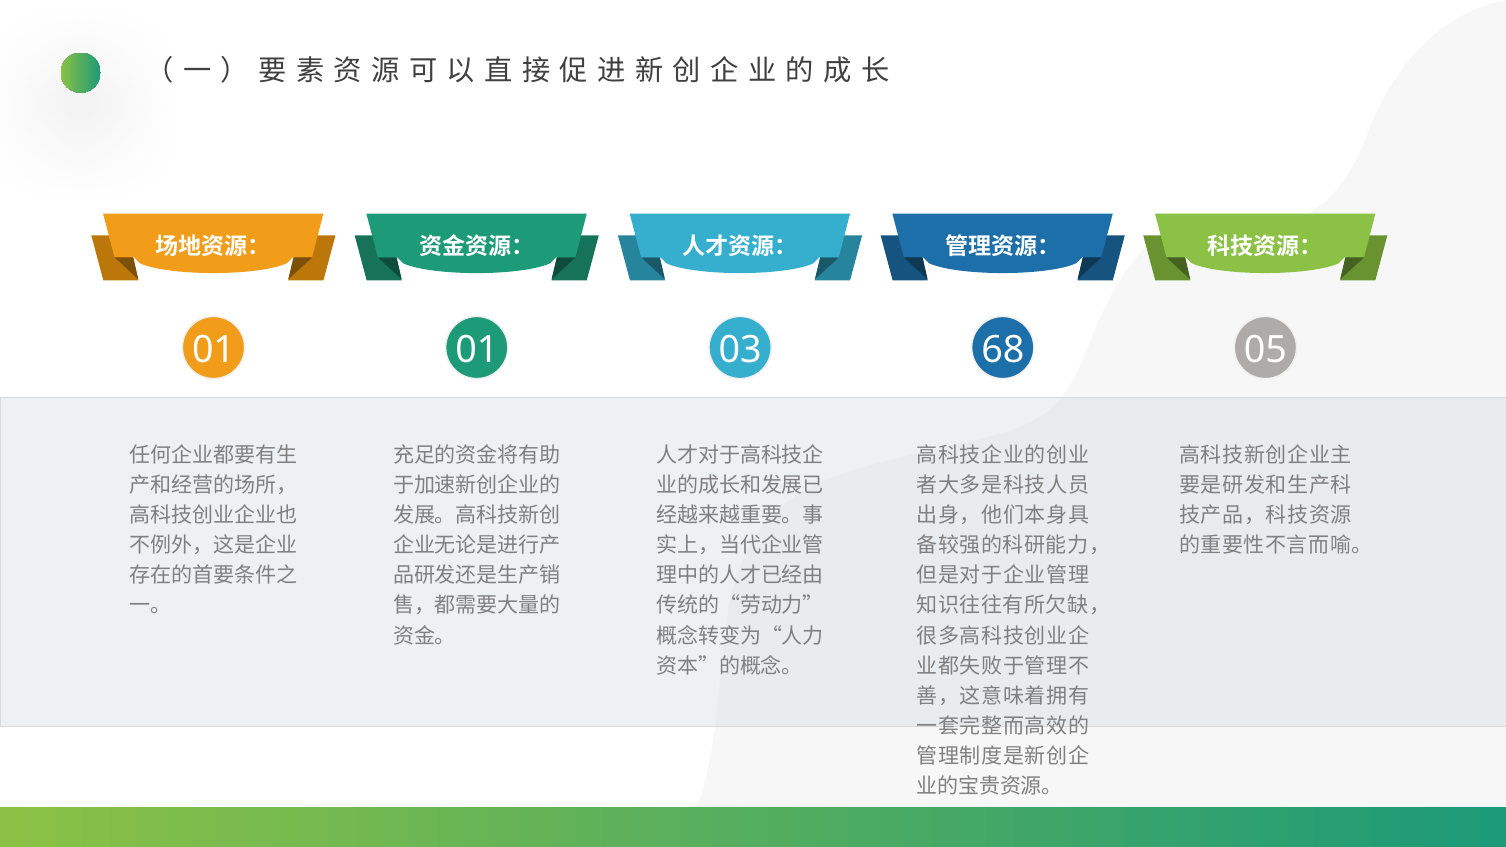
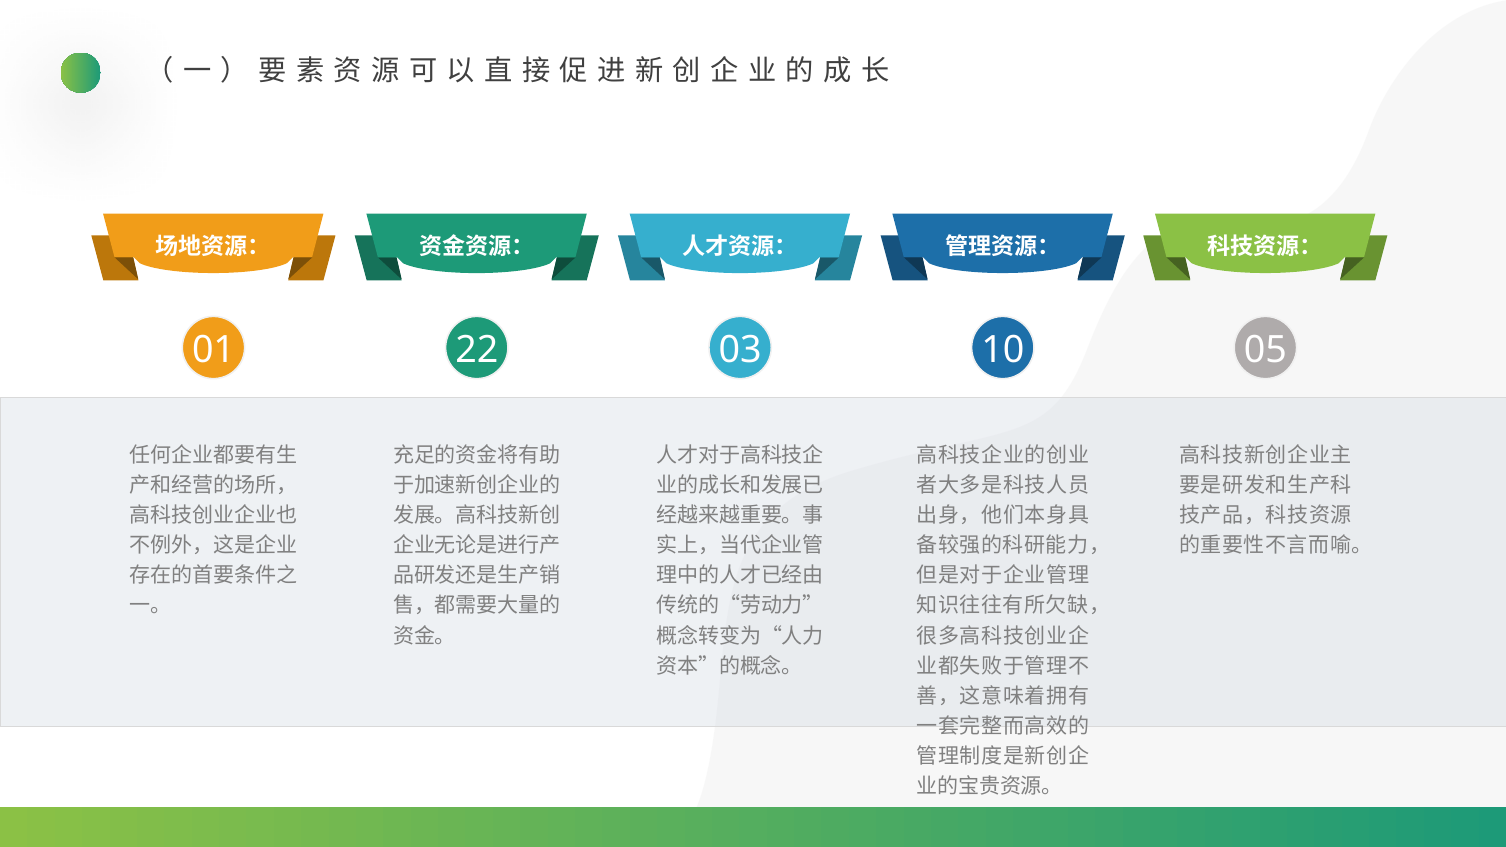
01 01: 01 -> 22 (477, 350)
68: 68 -> 10 (1003, 350)
